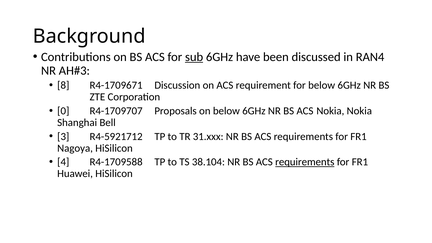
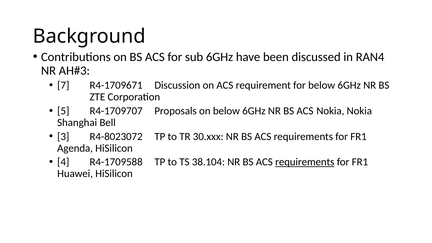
sub underline: present -> none (194, 57)
8: 8 -> 7 (63, 85)
0: 0 -> 5 (63, 111)
R4-5921712: R4-5921712 -> R4-8023072 (116, 137)
31.xxx: 31.xxx -> 30.xxx (208, 137)
Nagoya: Nagoya -> Agenda (75, 148)
